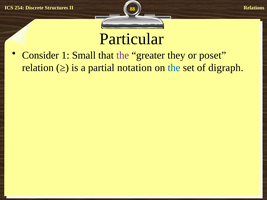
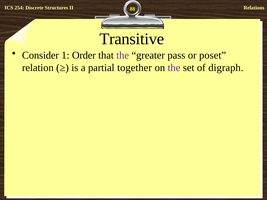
Particular: Particular -> Transitive (132, 39)
Small: Small -> Order (84, 55)
they: they -> pass (176, 55)
notation: notation -> together (135, 68)
the colour: blue -> purple (174, 68)
